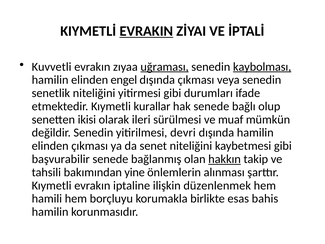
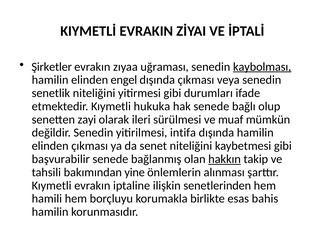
EVRAKIN underline: present -> none (146, 31)
Kuvvetli: Kuvvetli -> Şirketler (52, 67)
uğraması underline: present -> none (165, 67)
kurallar: kurallar -> hukuka (152, 106)
ikisi: ikisi -> zayi (87, 119)
devri: devri -> intifa (183, 133)
düzenlenmek: düzenlenmek -> senetlerinden (217, 185)
